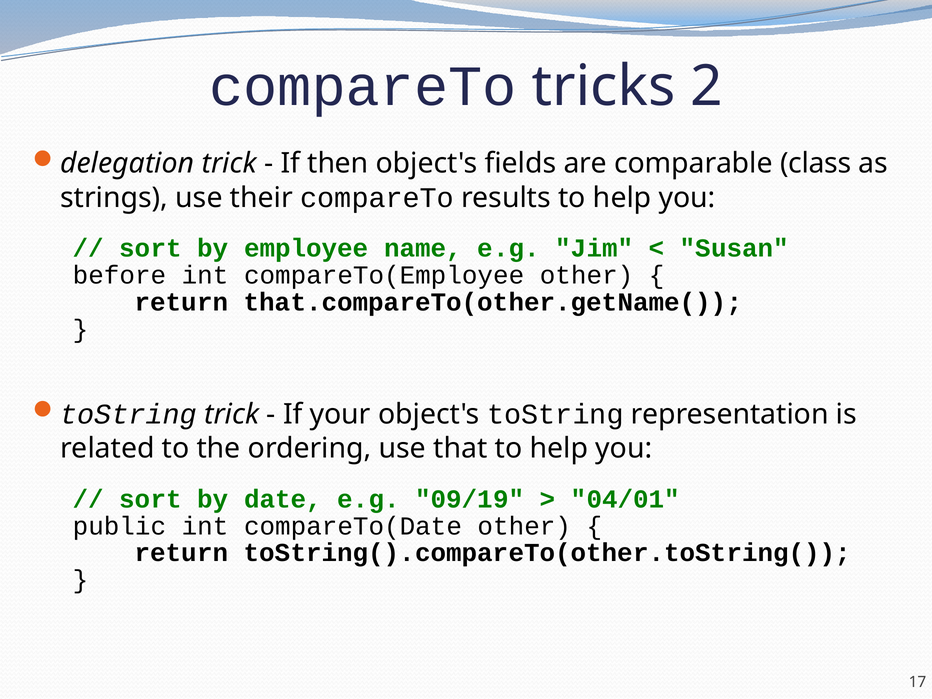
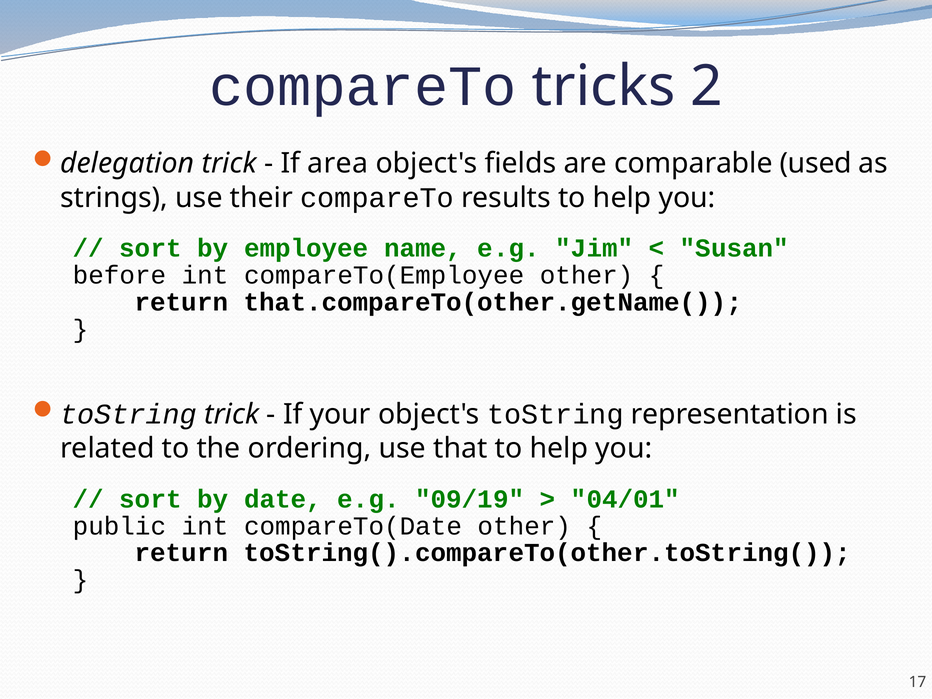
then: then -> area (338, 164)
class: class -> used (816, 164)
